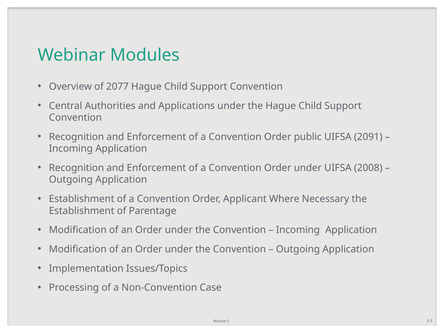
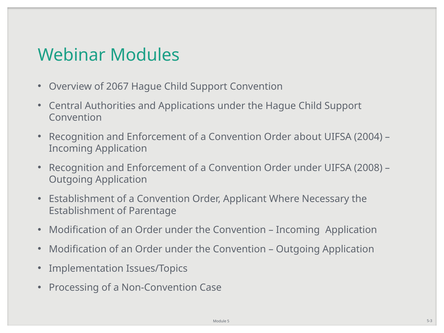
2077: 2077 -> 2067 (117, 87)
public: public -> about (308, 137)
2091: 2091 -> 2004 (368, 137)
